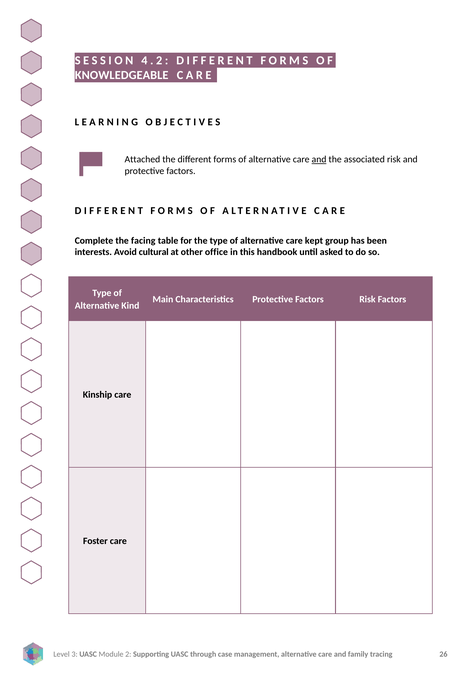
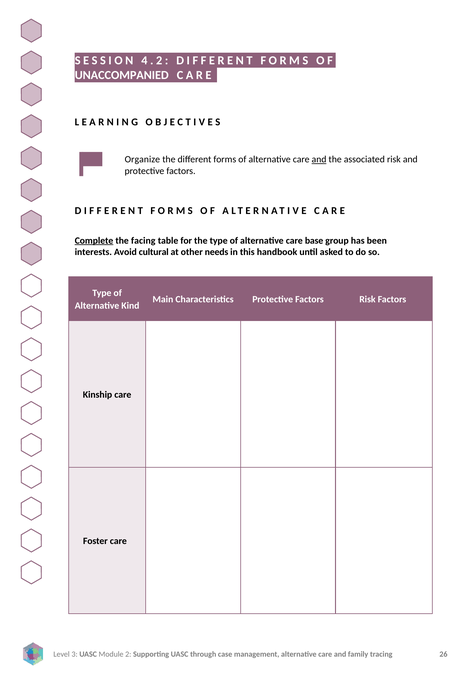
KNOWLEDGEABLE: KNOWLEDGEABLE -> UNACCOMPANIED (122, 75)
Attached: Attached -> Organize (142, 159)
Complete underline: none -> present (94, 240)
kept: kept -> base (314, 240)
office: office -> needs (217, 252)
